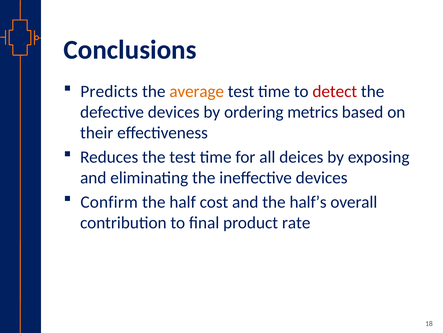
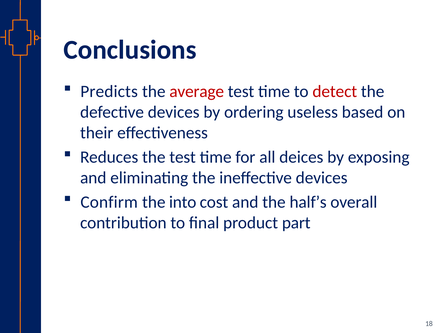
average colour: orange -> red (197, 91)
metrics: metrics -> useless (313, 112)
half: half -> into (183, 202)
rate: rate -> part (296, 222)
